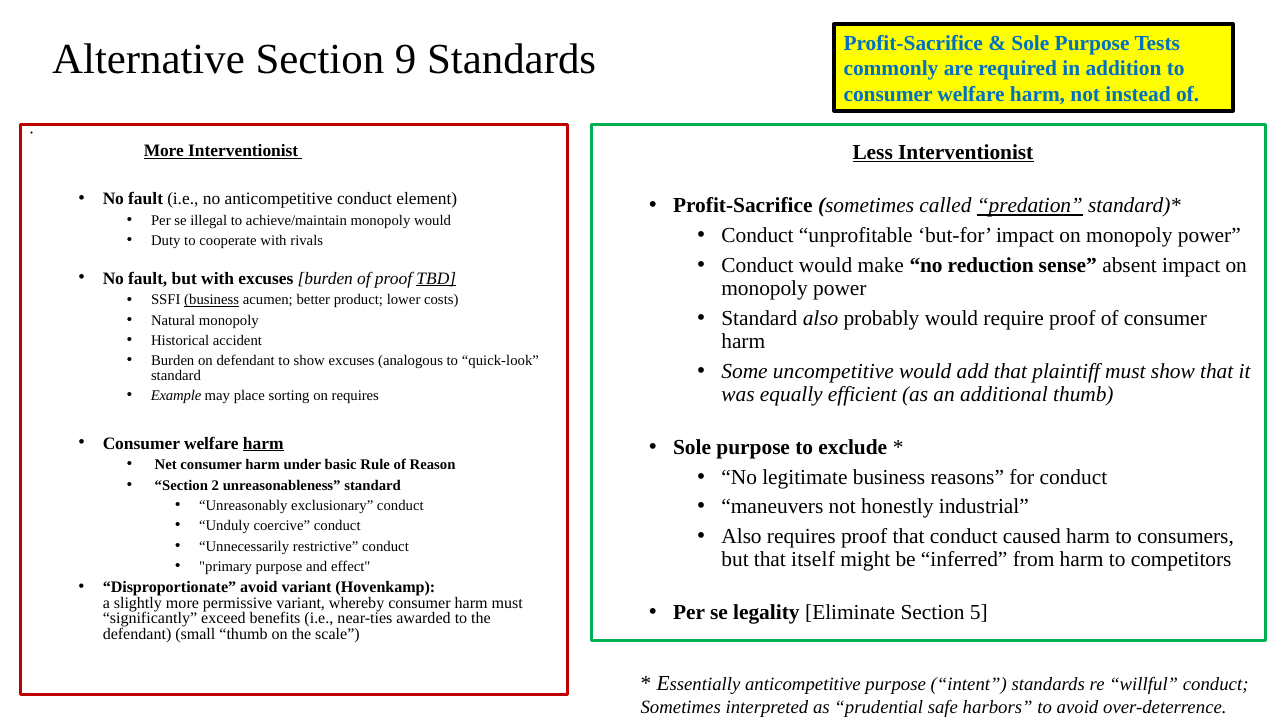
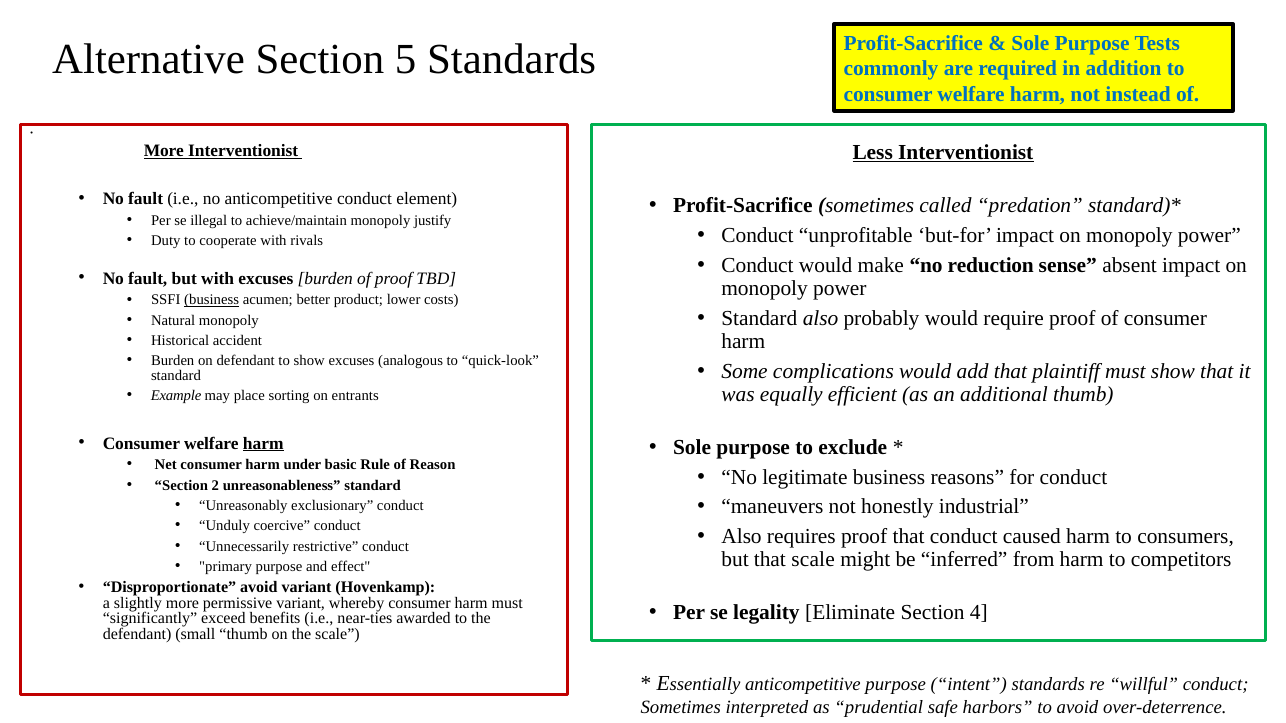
9: 9 -> 5 (406, 59)
predation underline: present -> none (1030, 206)
monopoly would: would -> justify (433, 221)
TBD underline: present -> none (436, 278)
uncompetitive: uncompetitive -> complications (833, 371)
on requires: requires -> entrants (355, 396)
that itself: itself -> scale (813, 560)
5: 5 -> 4 (979, 613)
